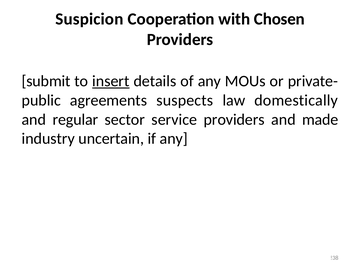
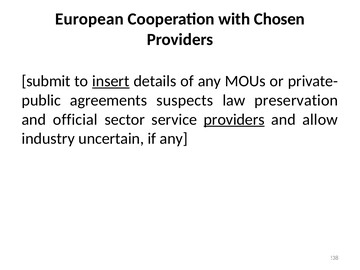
Suspicion: Suspicion -> European (89, 19)
domestically: domestically -> preservation (296, 100)
regular: regular -> official (75, 119)
providers underline: none -> present (234, 119)
made: made -> allow (320, 119)
